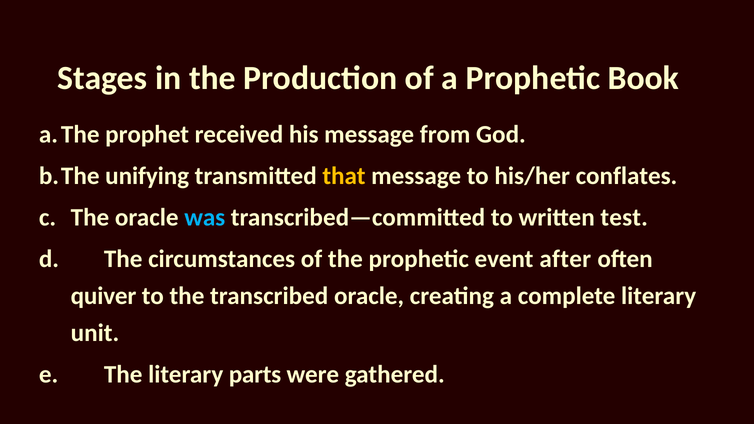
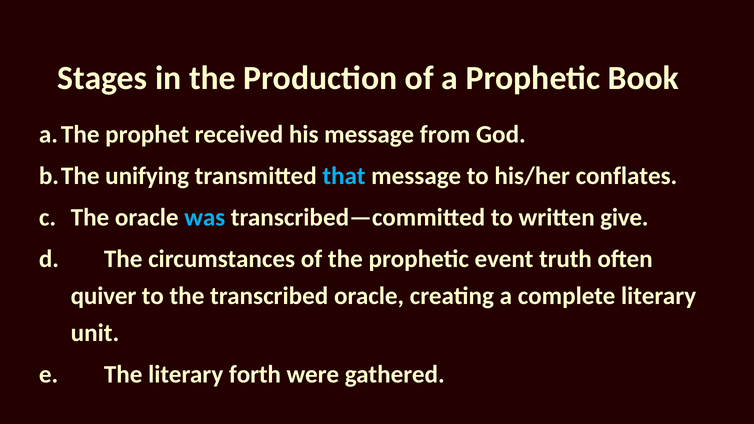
that colour: yellow -> light blue (344, 176)
test: test -> give (624, 218)
after: after -> truth (565, 259)
parts: parts -> forth (255, 375)
